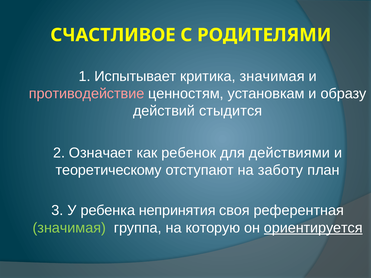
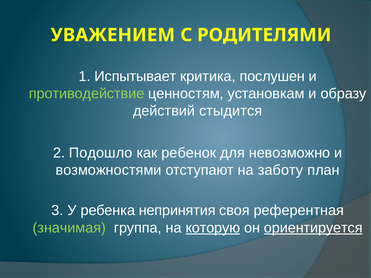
СЧАСТЛИВОЕ: СЧАСТЛИВОЕ -> УВАЖЕНИЕМ (113, 35)
критика значимая: значимая -> послушен (272, 76)
противодействие colour: pink -> light green (87, 94)
Означает: Означает -> Подошло (101, 153)
действиями: действиями -> невозможно (290, 153)
теоретическому: теоретическому -> возможностями (109, 170)
которую underline: none -> present (213, 228)
